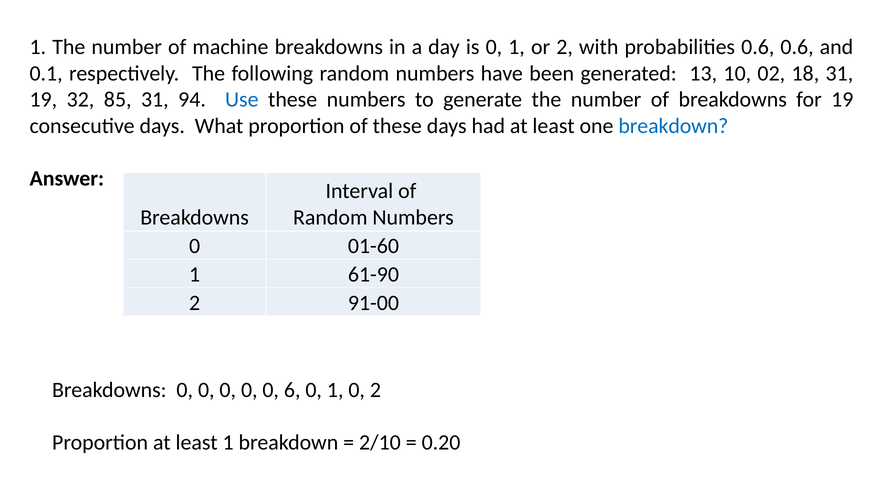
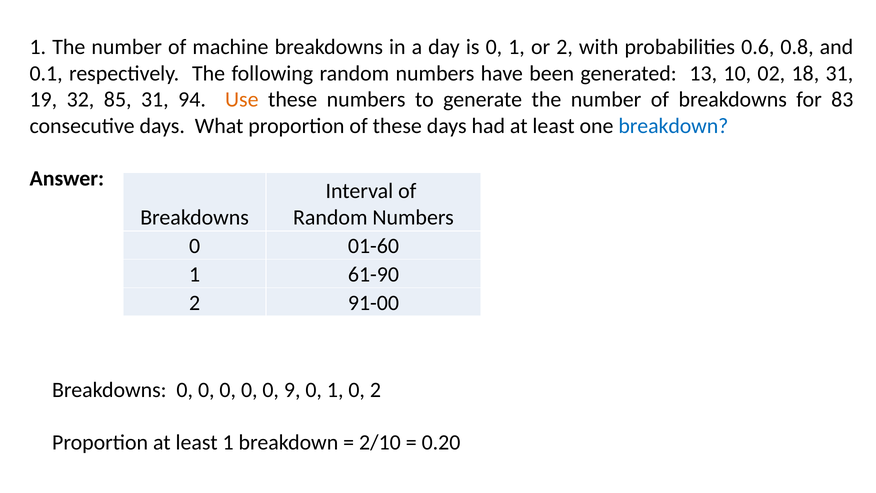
0.6 0.6: 0.6 -> 0.8 (797, 47)
Use colour: blue -> orange (242, 100)
for 19: 19 -> 83 (842, 100)
6: 6 -> 9 (292, 390)
